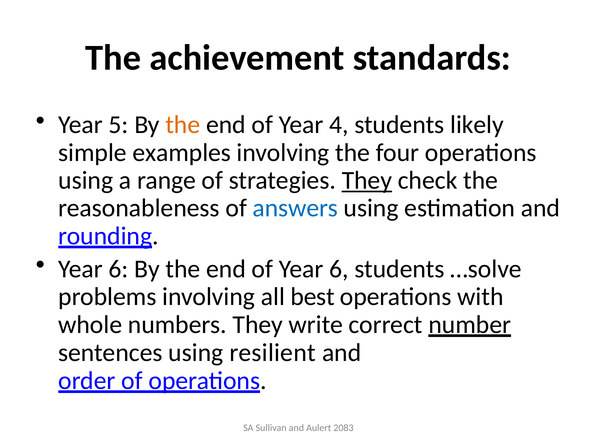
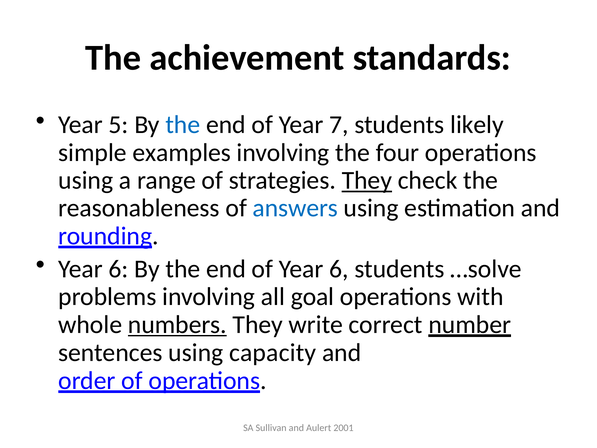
the colour: orange -> blue (183, 125)
4: 4 -> 7 (339, 125)
best: best -> goal (312, 297)
numbers underline: none -> present (177, 324)
resilient: resilient -> capacity (273, 353)
2083: 2083 -> 2001 (343, 427)
